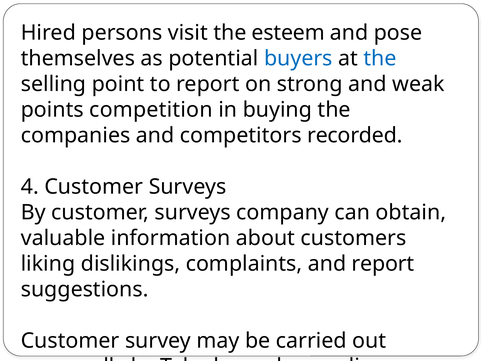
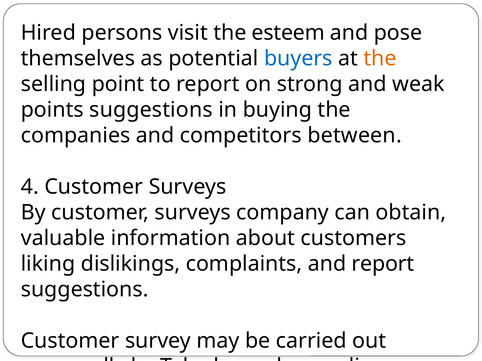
the colour: blue -> orange (380, 59)
points competition: competition -> suggestions (151, 110)
recorded: recorded -> between (355, 136)
